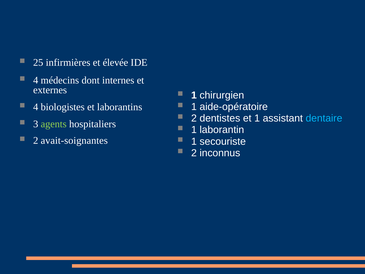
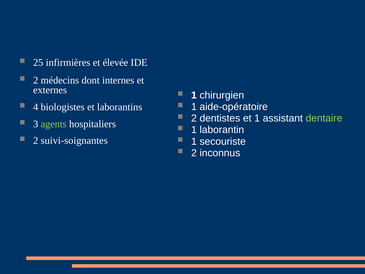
4: 4 -> 2 (36, 80)
dentaire colour: light blue -> light green (324, 118)
avait-soignantes: avait-soignantes -> suivi-soignantes (74, 140)
